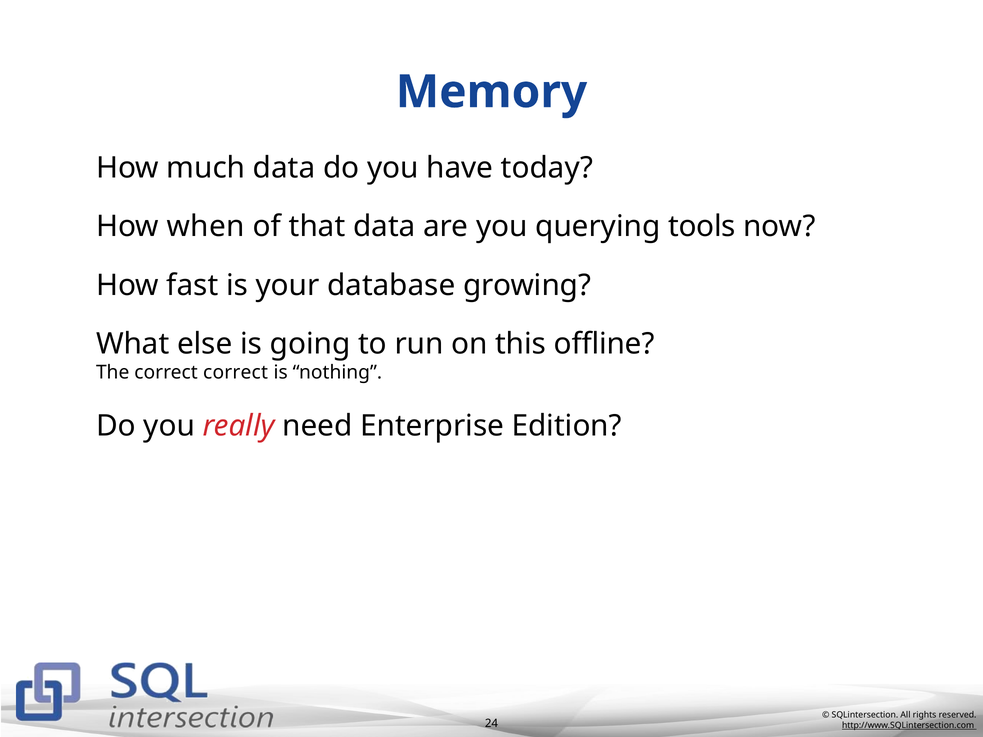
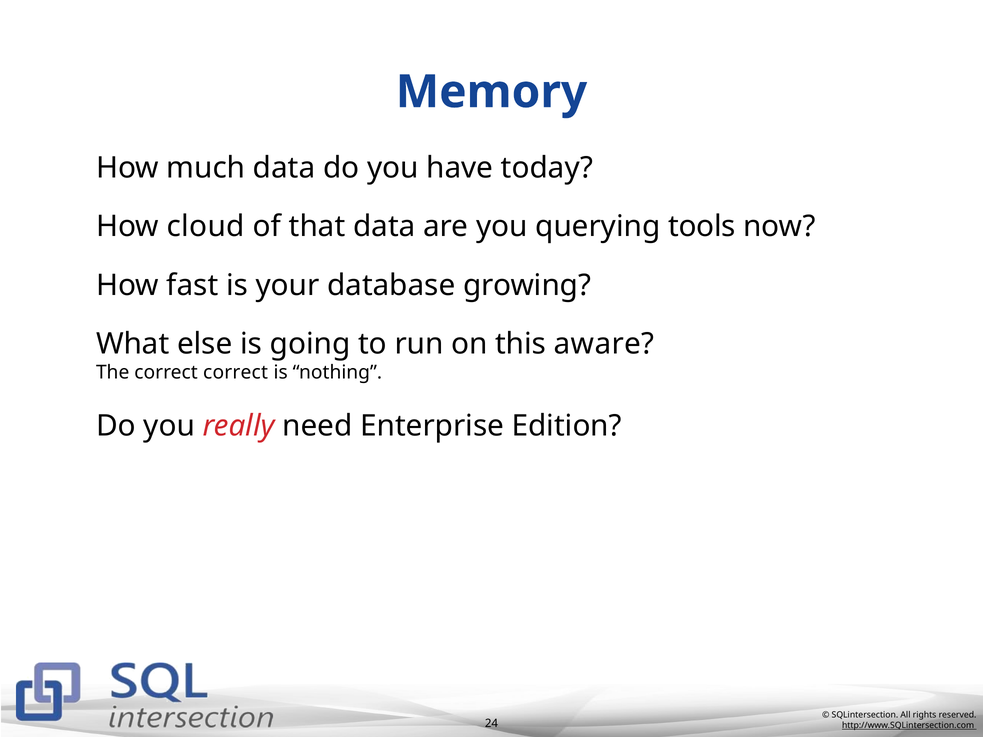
when: when -> cloud (206, 227)
offline: offline -> aware (604, 344)
